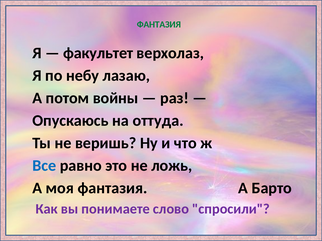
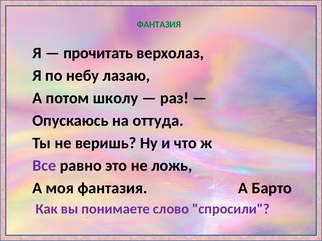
факультет: факультет -> прочитать (98, 53)
войны: войны -> школу (116, 98)
Все colour: blue -> purple (44, 166)
